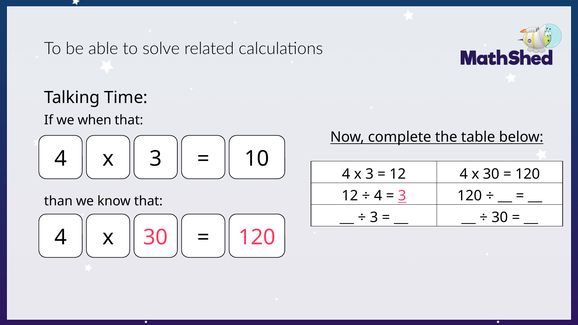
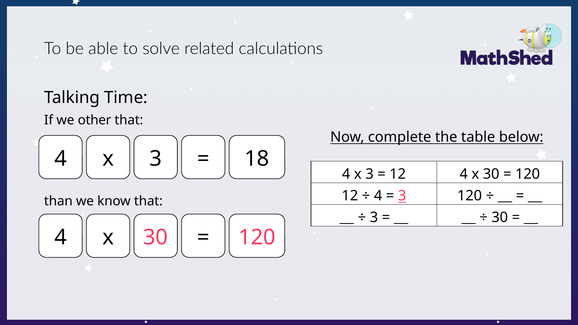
when: when -> other (95, 120)
10: 10 -> 18 (257, 159)
